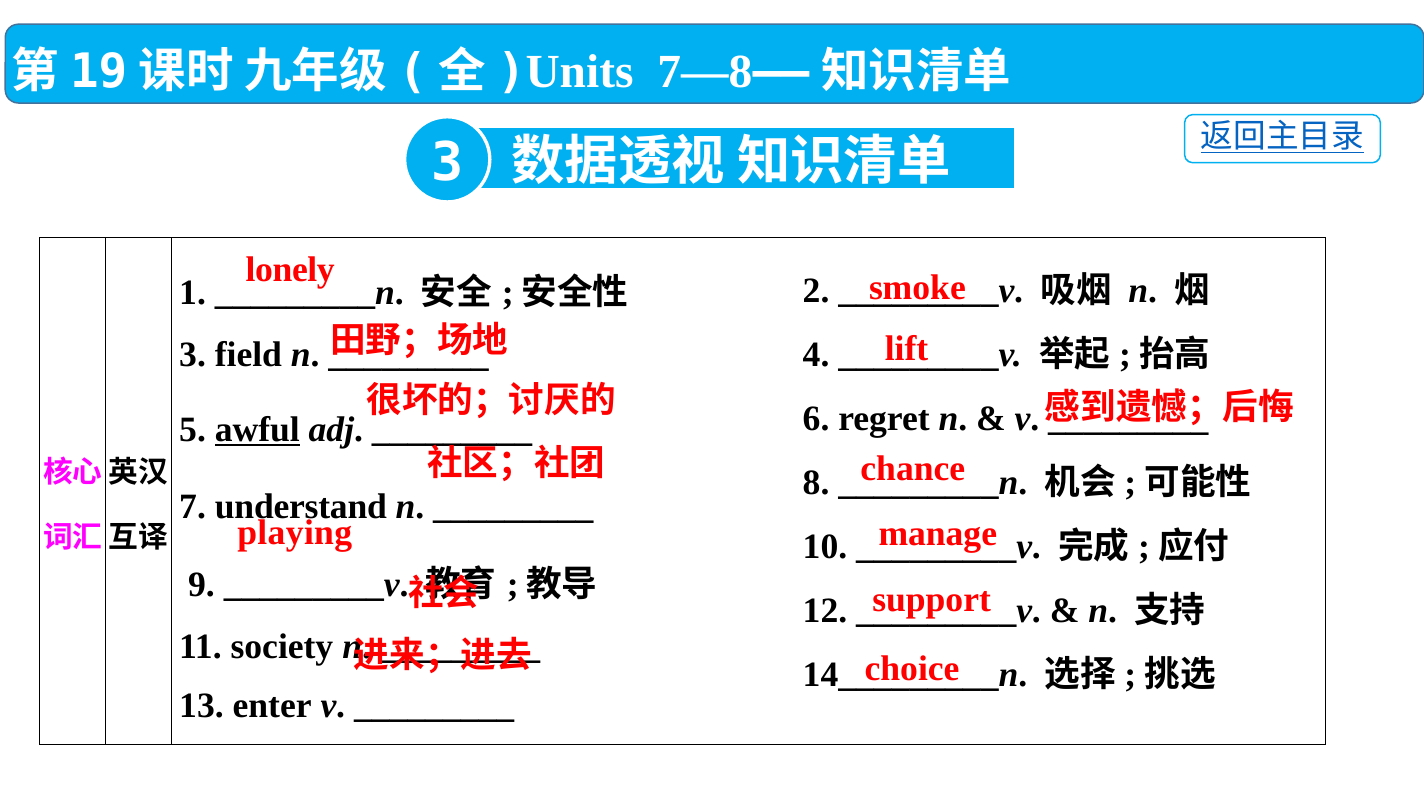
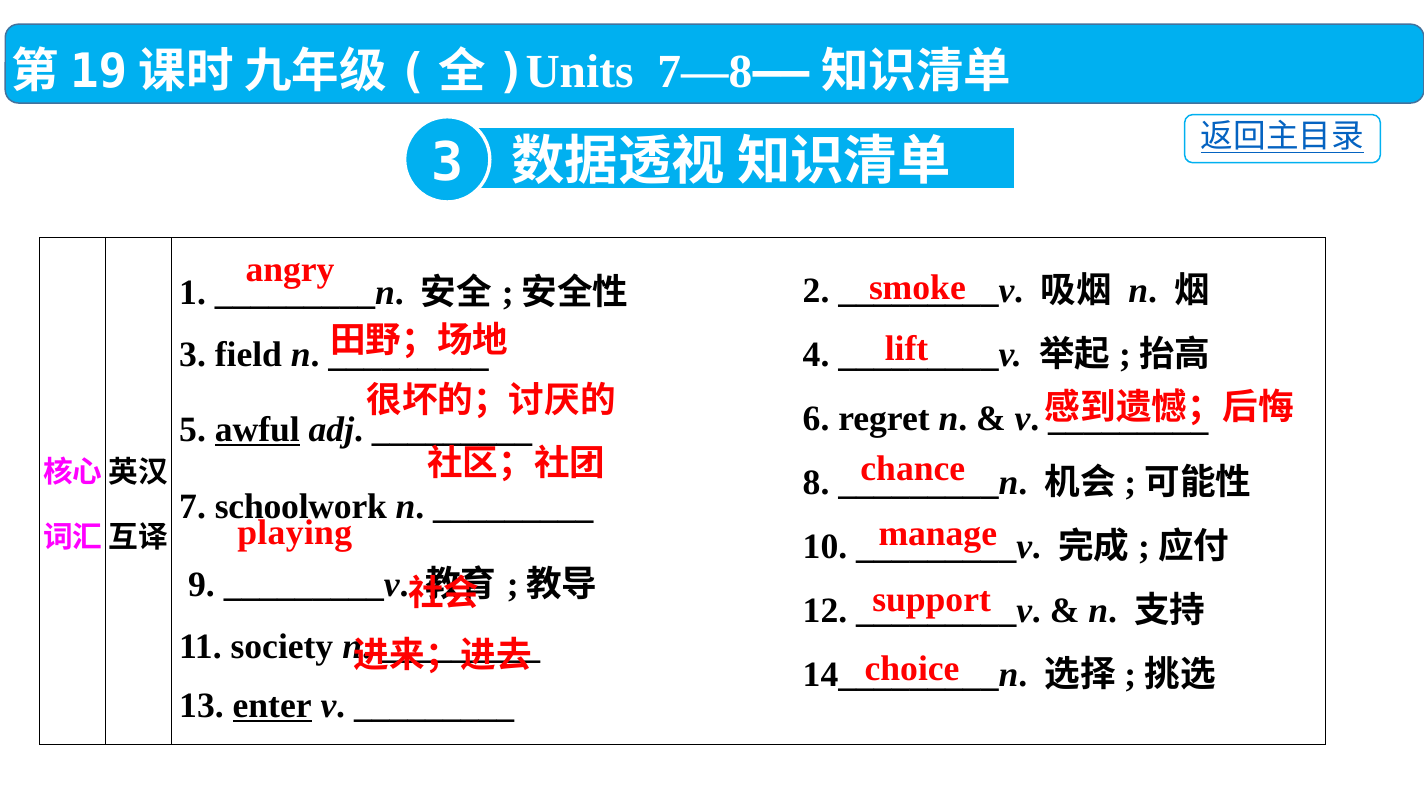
lonely: lonely -> angry (290, 270)
understand: understand -> schoolwork (301, 507)
enter underline: none -> present (272, 705)
